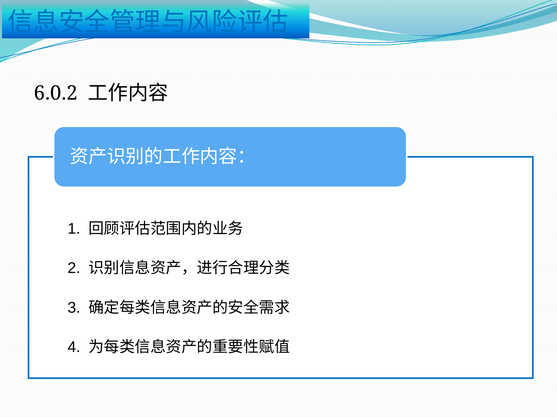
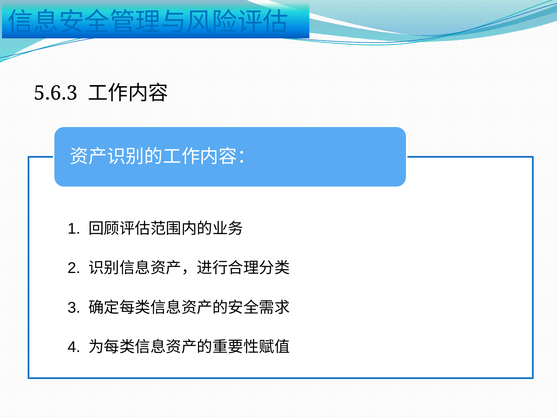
6.0.2: 6.0.2 -> 5.6.3 (56, 93)
